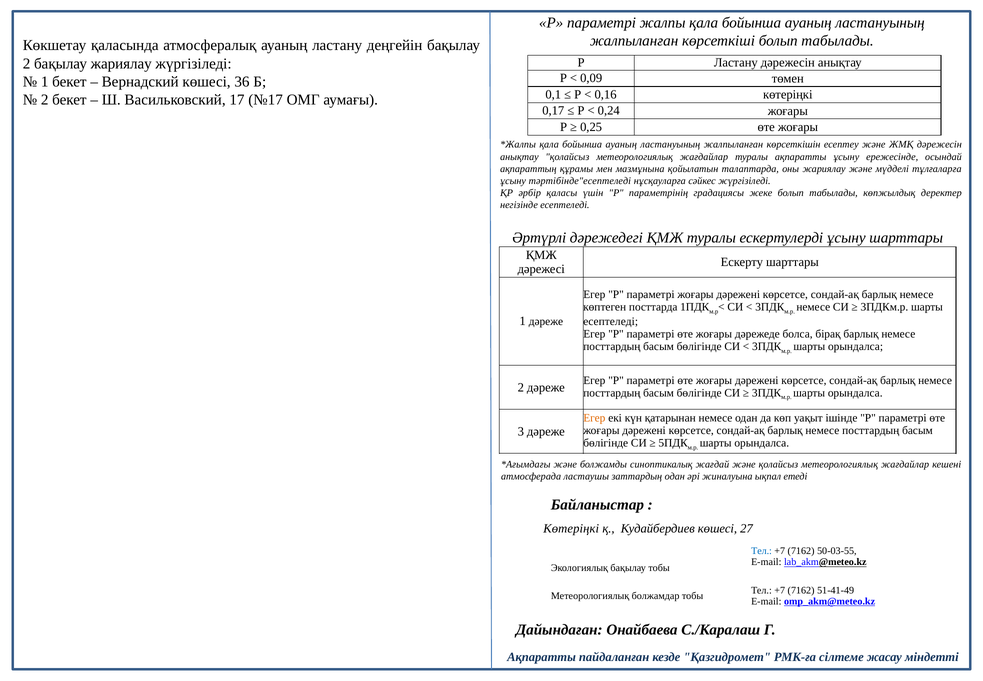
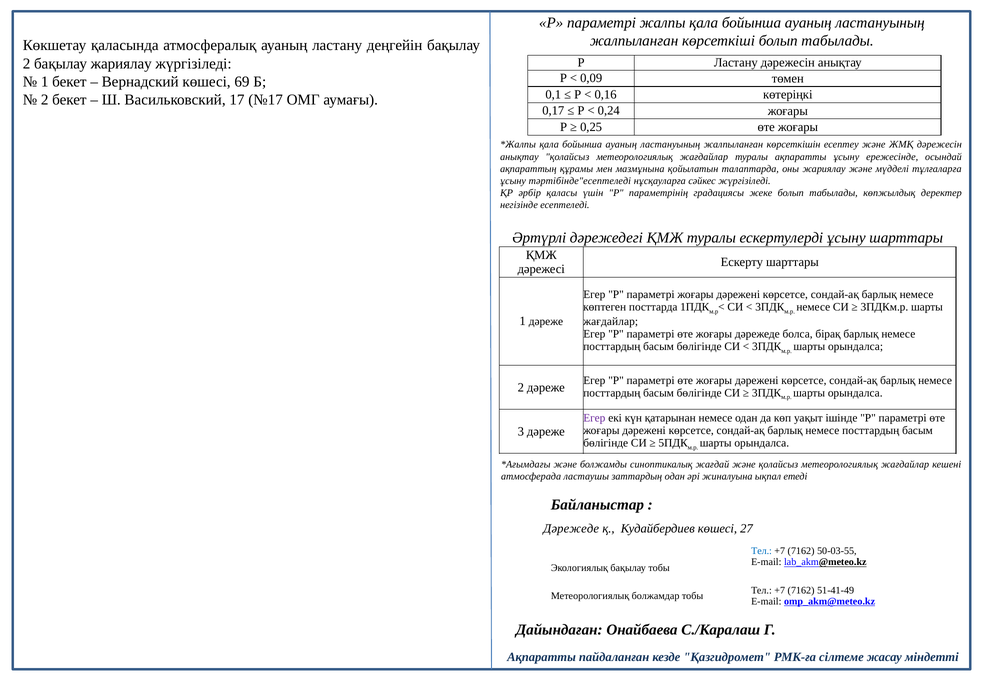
36: 36 -> 69 (242, 82)
есептеледі: есептеледі -> жағдайлар (611, 321)
Егер colour: orange -> purple (594, 418)
Көтеріңкі: Көтеріңкі -> Дәрежеде (571, 528)
